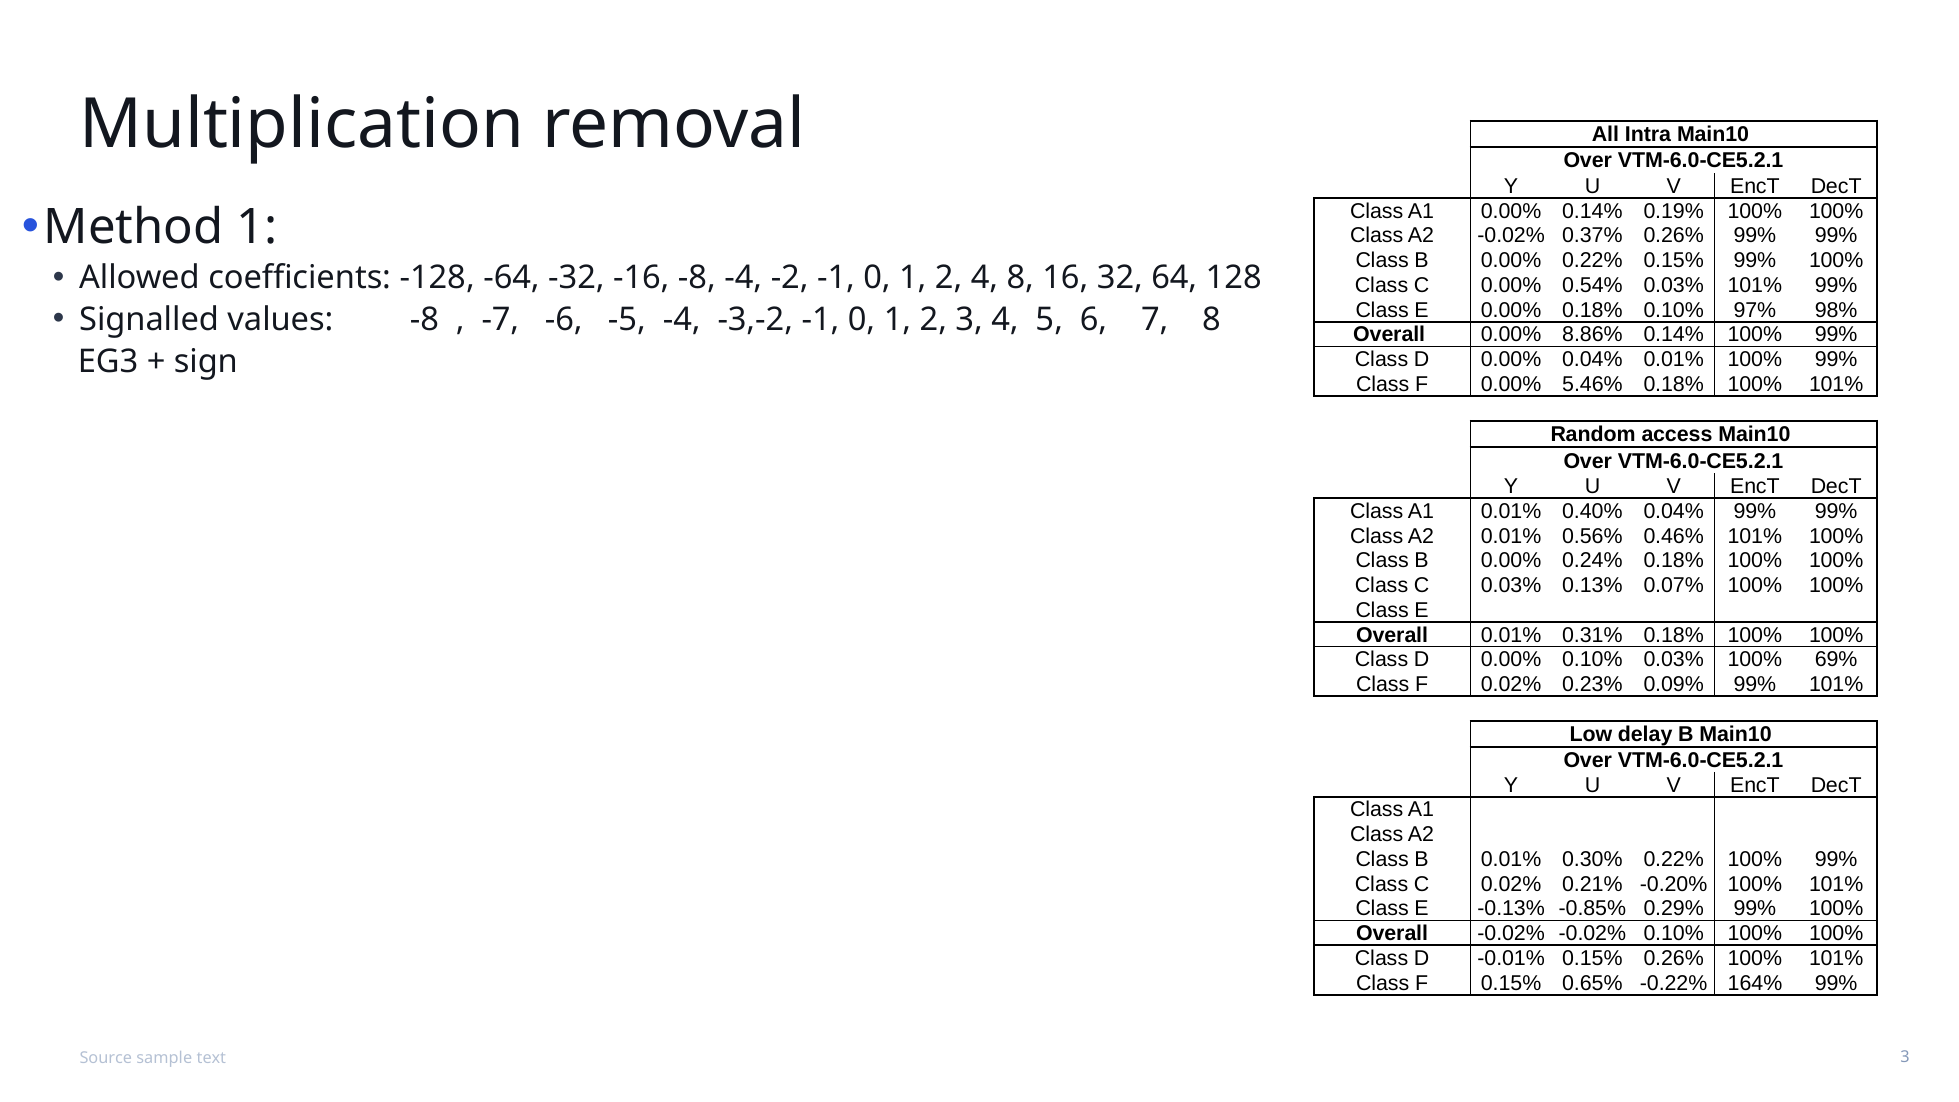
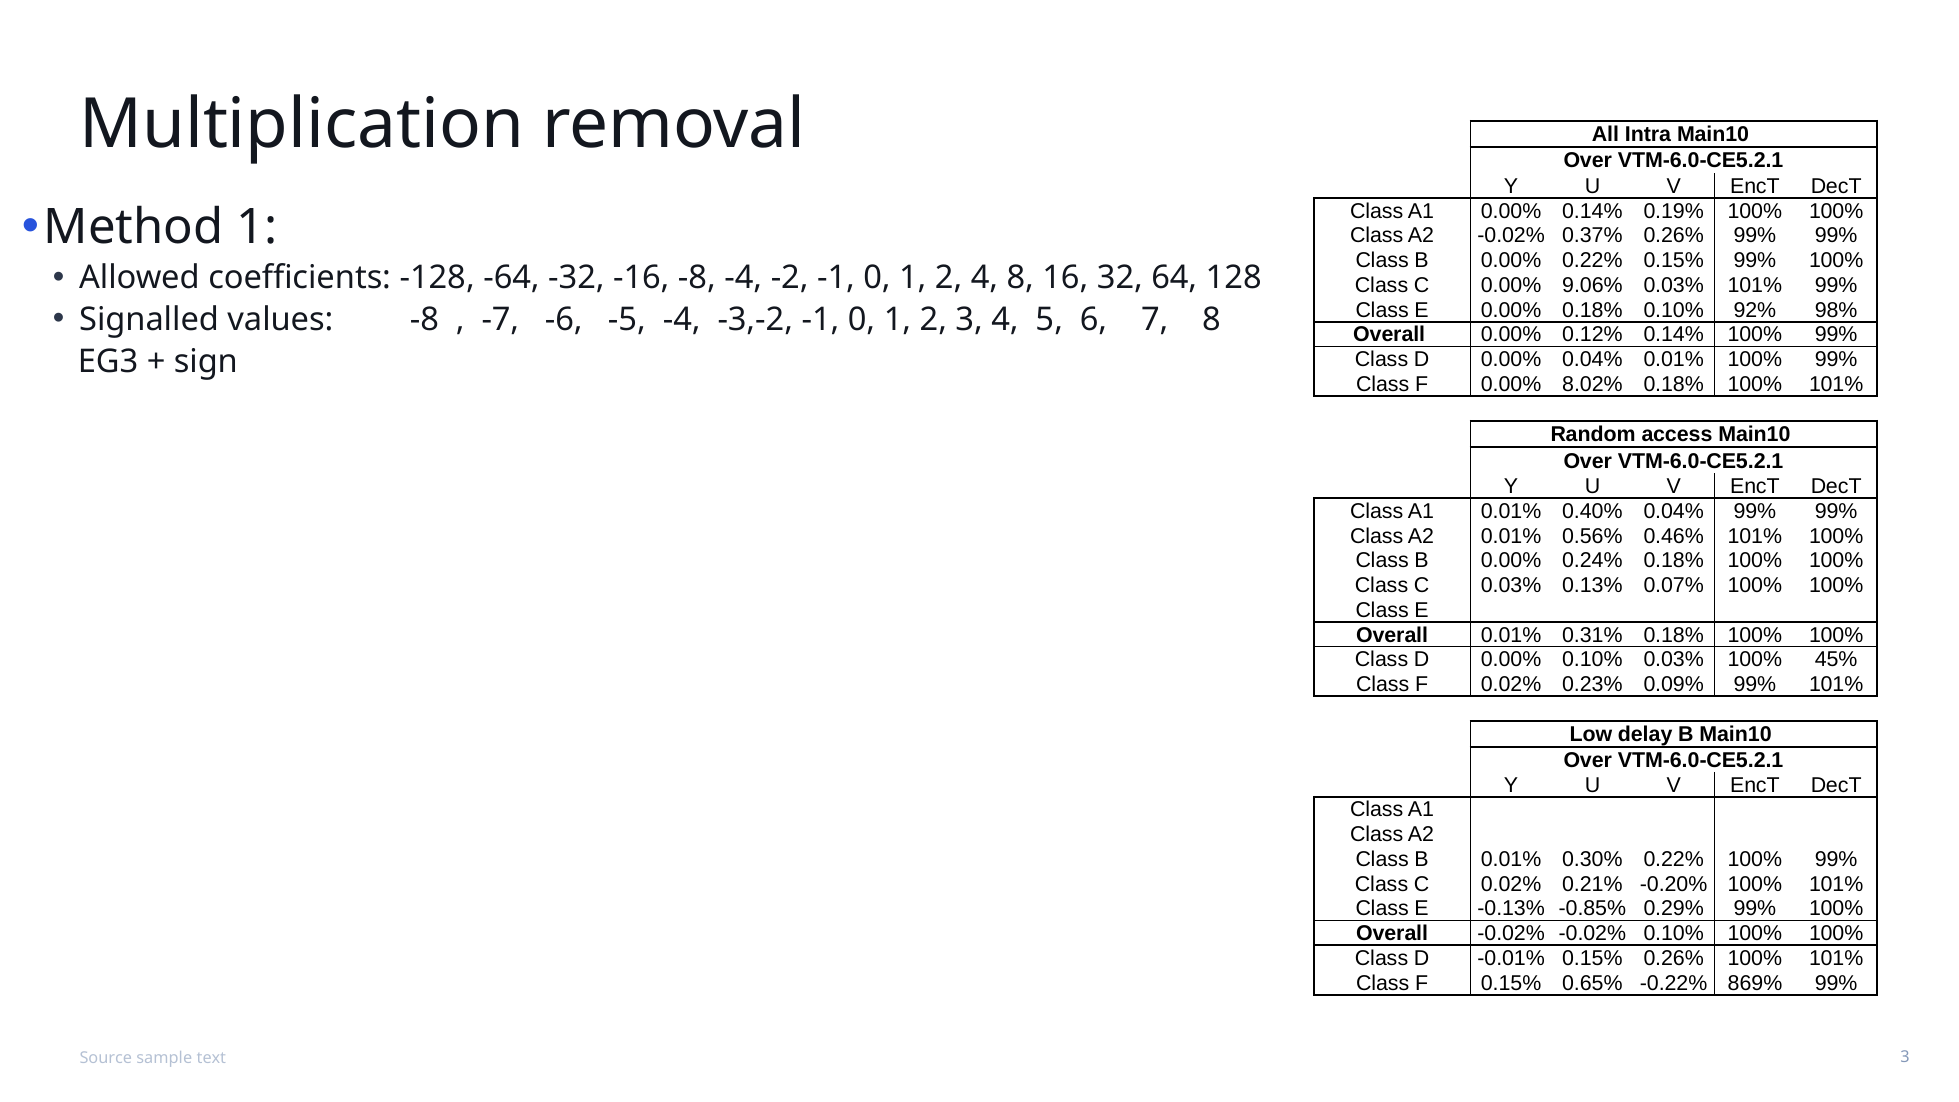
0.54%: 0.54% -> 9.06% (1592, 285)
97%: 97% -> 92% (1755, 310)
8.86%: 8.86% -> 0.12% (1592, 335)
5.46%: 5.46% -> 8.02% (1592, 384)
69%: 69% -> 45% (1836, 660)
164%: 164% -> 869% (1755, 983)
